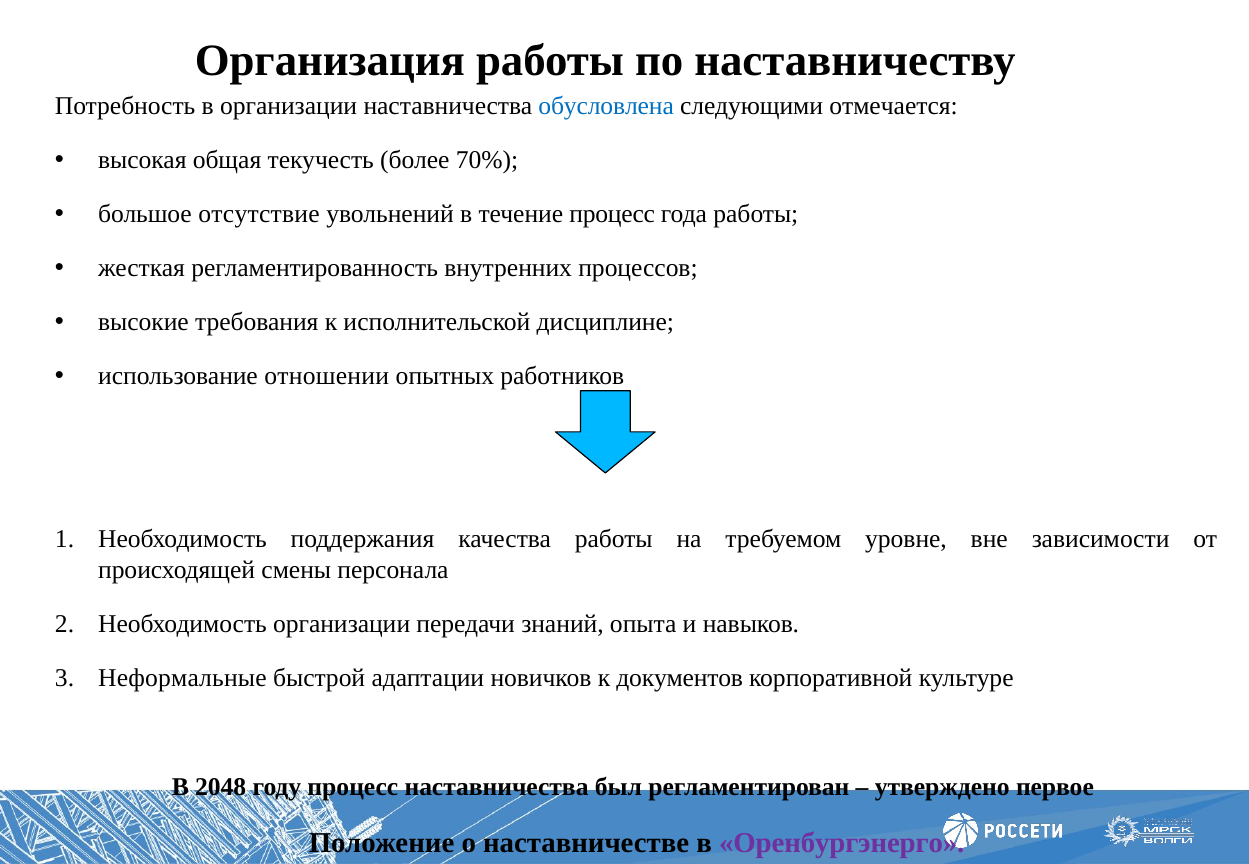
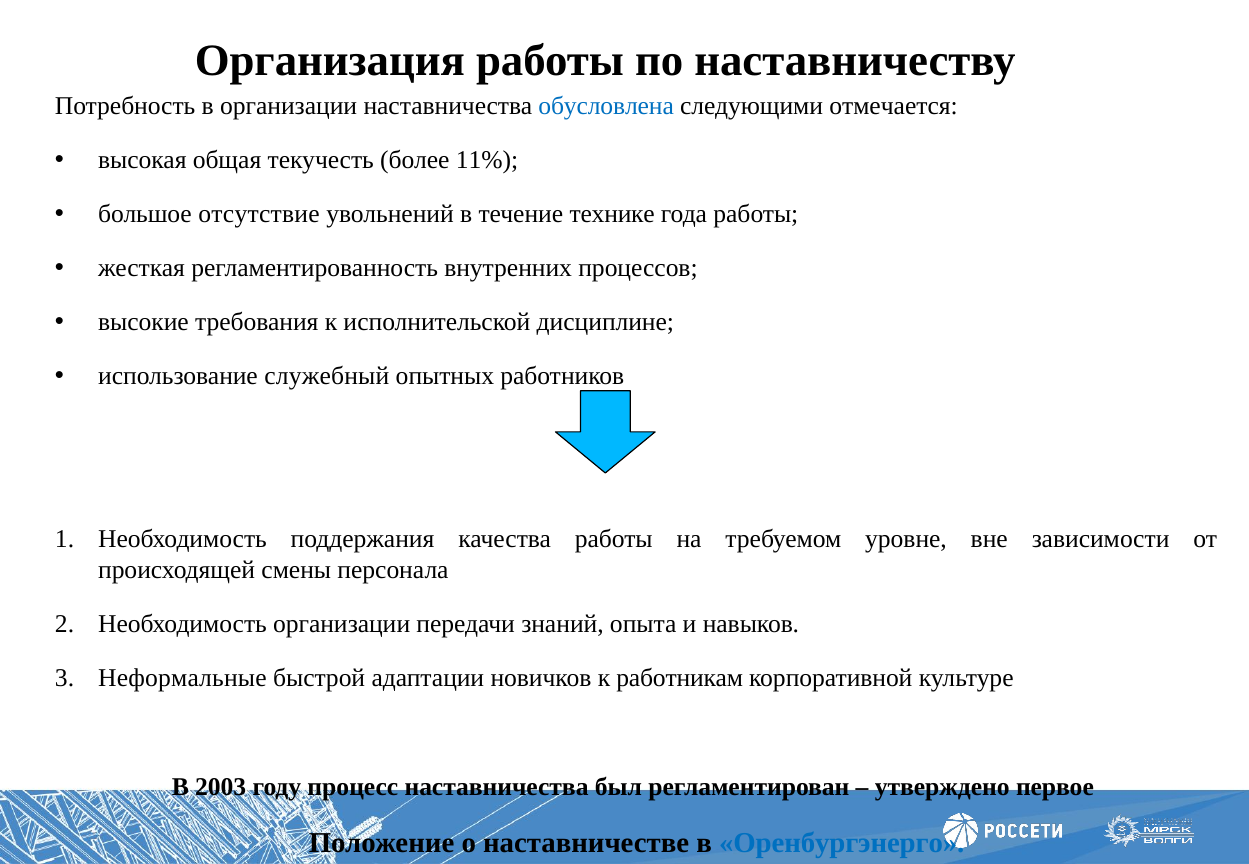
70%: 70% -> 11% (487, 160)
течение процесс: процесс -> технике (612, 214)
отношении: отношении -> служебный (327, 377)
документов: документов -> работникам (680, 679)
2048: 2048 -> 2003 (221, 787)
Оренбургэнерго colour: purple -> blue (842, 843)
